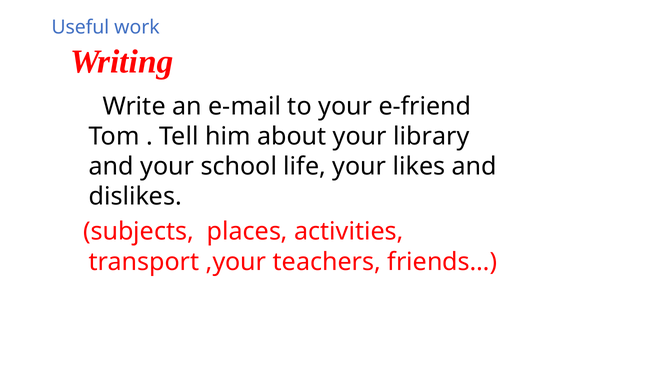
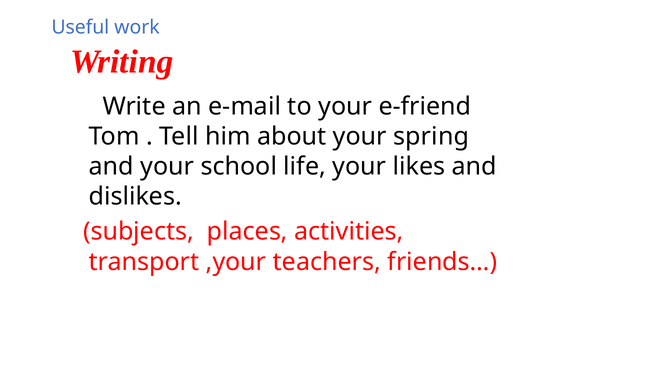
library: library -> spring (431, 137)
